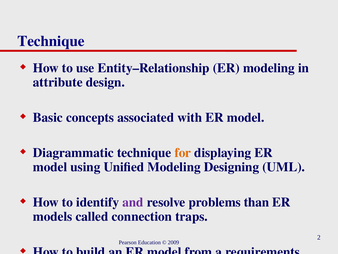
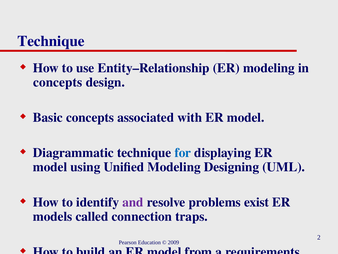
attribute: attribute -> concepts (58, 82)
for colour: orange -> blue (183, 153)
than: than -> exist (257, 202)
